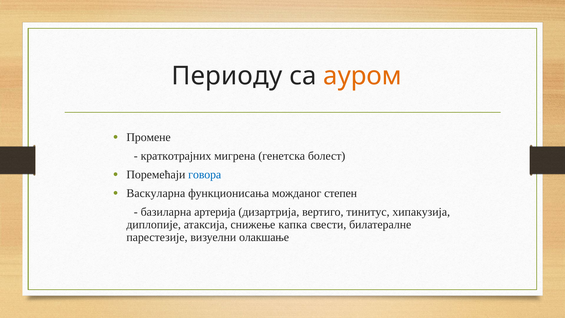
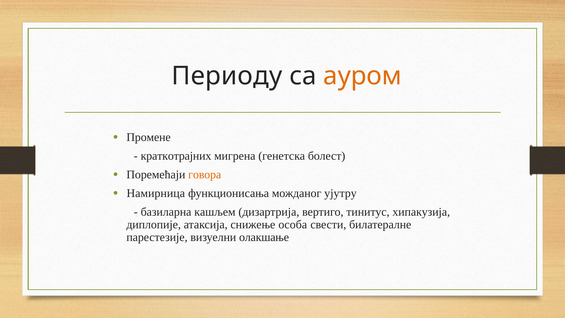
говора colour: blue -> orange (205, 175)
Васкуларна: Васкуларна -> Намирница (156, 193)
степен: степен -> ујутру (341, 193)
артерија: артерија -> кашљем (215, 212)
капка: капка -> особа (293, 225)
